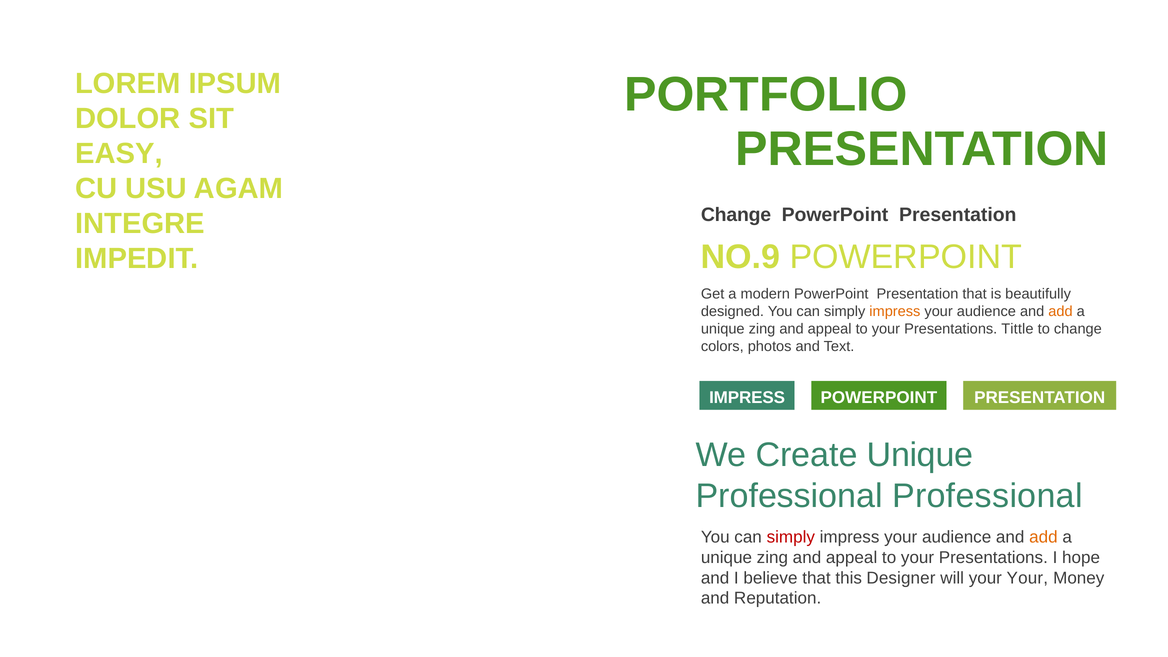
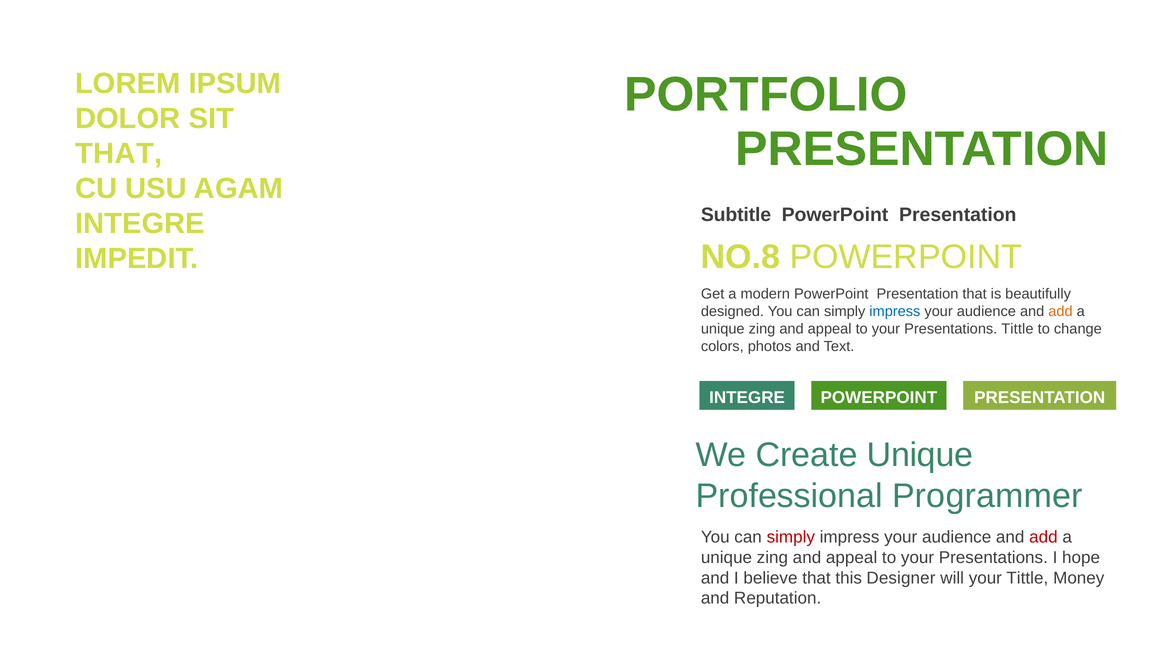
EASY: EASY -> THAT (119, 154)
Change: Change -> Subtitle (736, 215)
NO.9: NO.9 -> NO.8 (741, 257)
impress colour: orange -> blue (895, 311)
IMPRESS: IMPRESS -> INTEGRE (747, 397)
Professional Professional: Professional -> Programmer (987, 496)
add colour: orange -> red (1043, 537)
your Your: Your -> Tittle (1027, 578)
